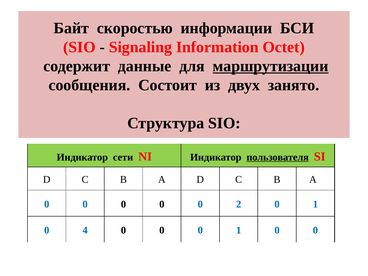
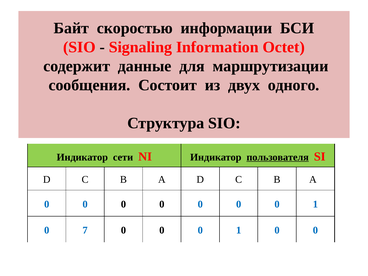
маршрутизации underline: present -> none (271, 66)
занято: занято -> одного (294, 85)
2: 2 -> 0 (239, 204)
4: 4 -> 7 (85, 230)
